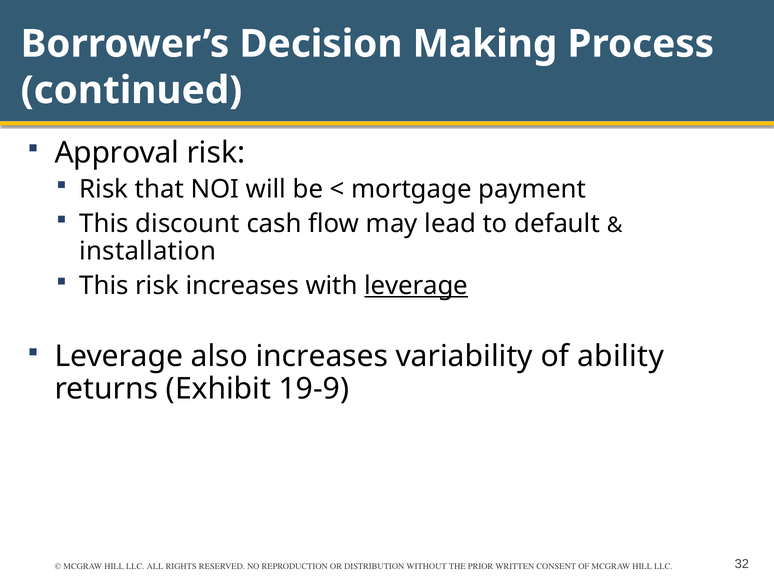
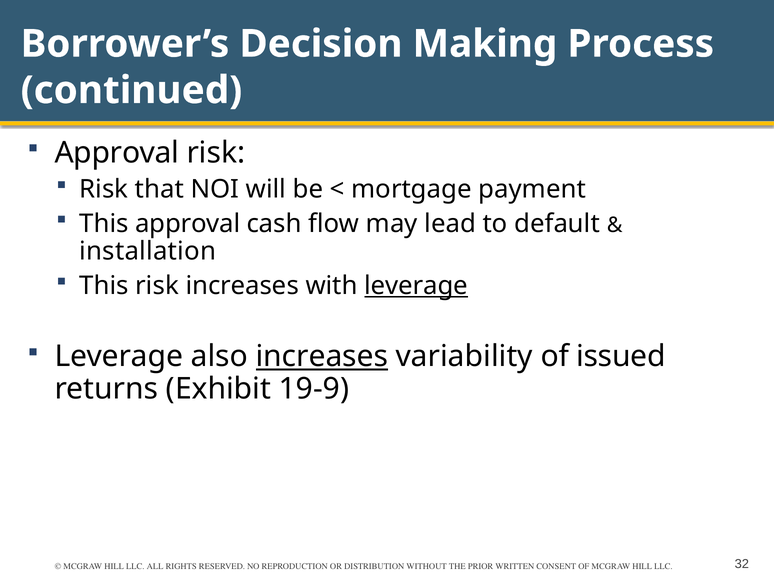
This discount: discount -> approval (188, 224)
increases underline: none -> present (322, 357)
ability: ability -> issued (621, 357)
